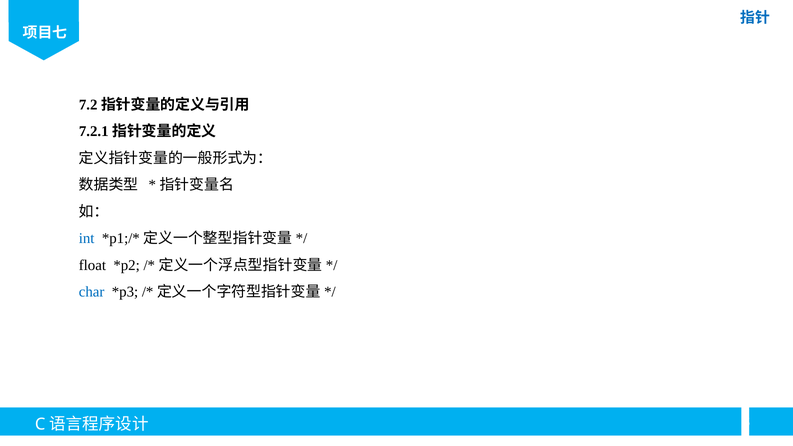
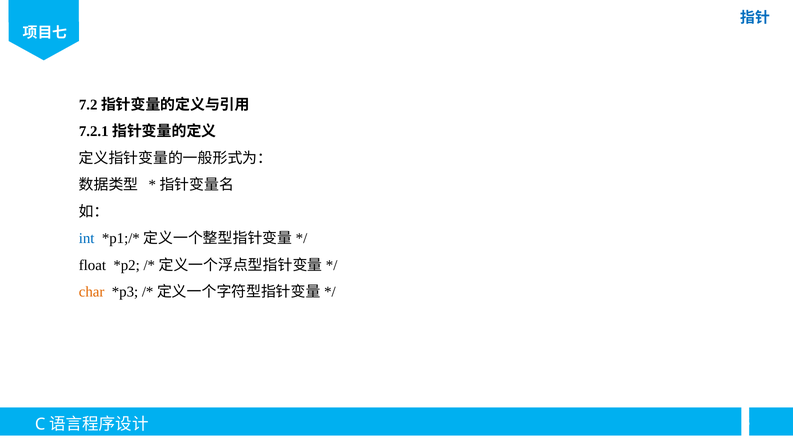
char colour: blue -> orange (92, 292)
